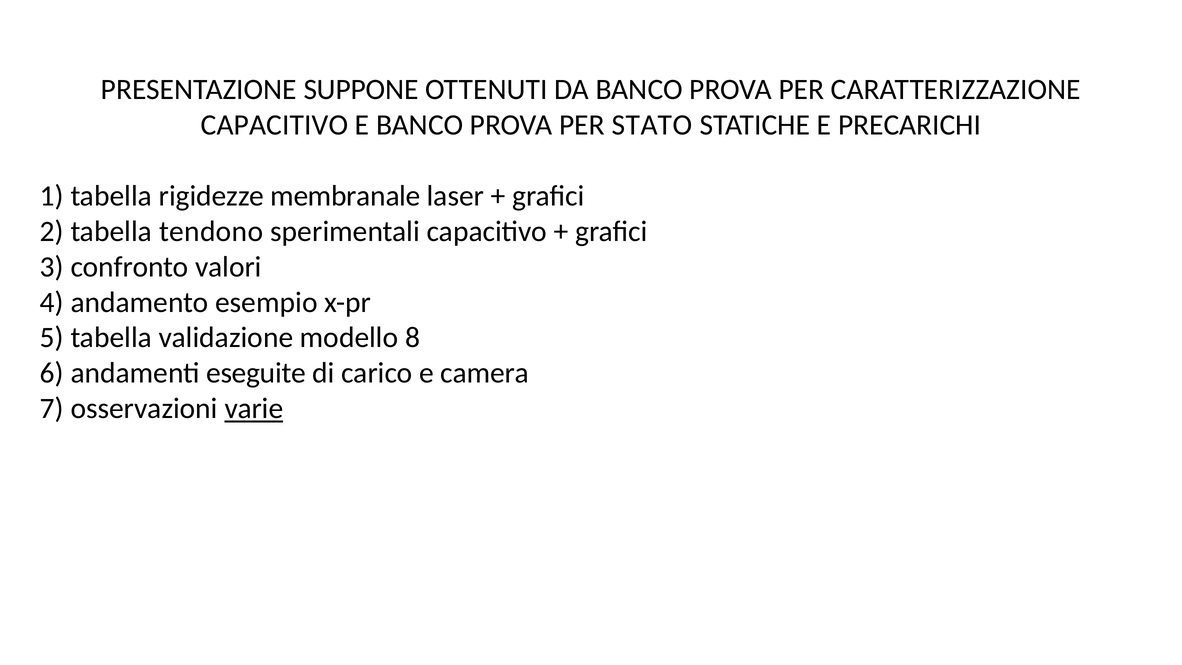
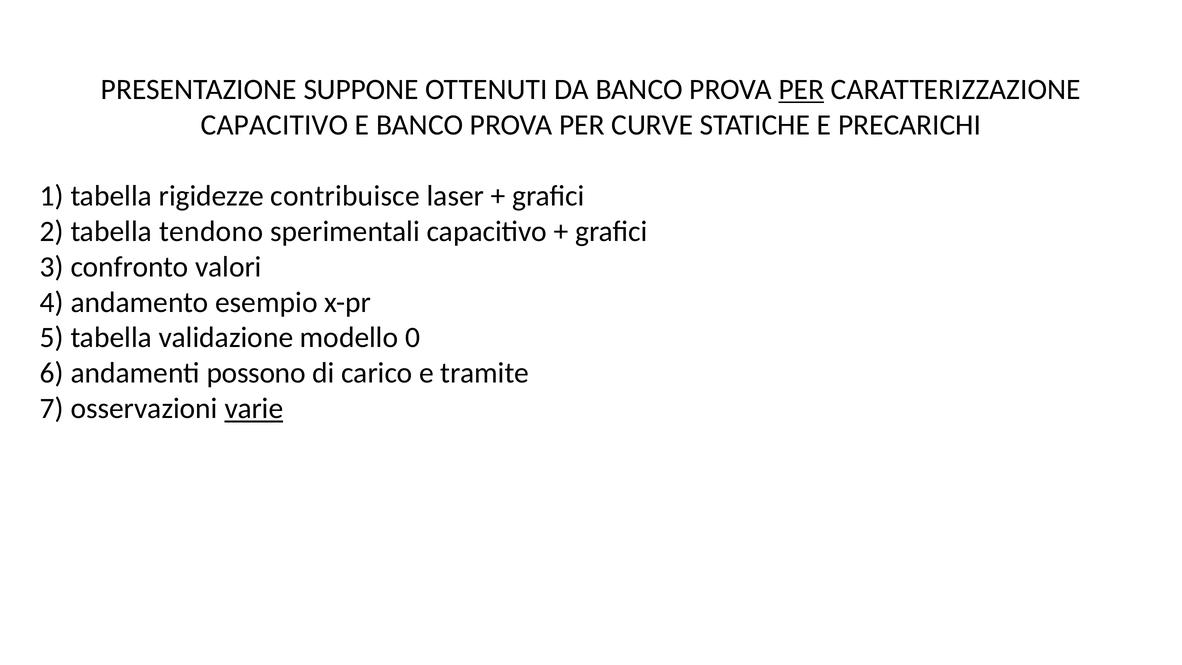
PER underline: none -> present (801, 89)
STATO: STATO -> CURVE (652, 125)
membranale: membranale -> contribuisce (345, 196)
8: 8 -> 0 (412, 338)
eseguite: eseguite -> possono (256, 373)
camera: camera -> tramite (485, 373)
